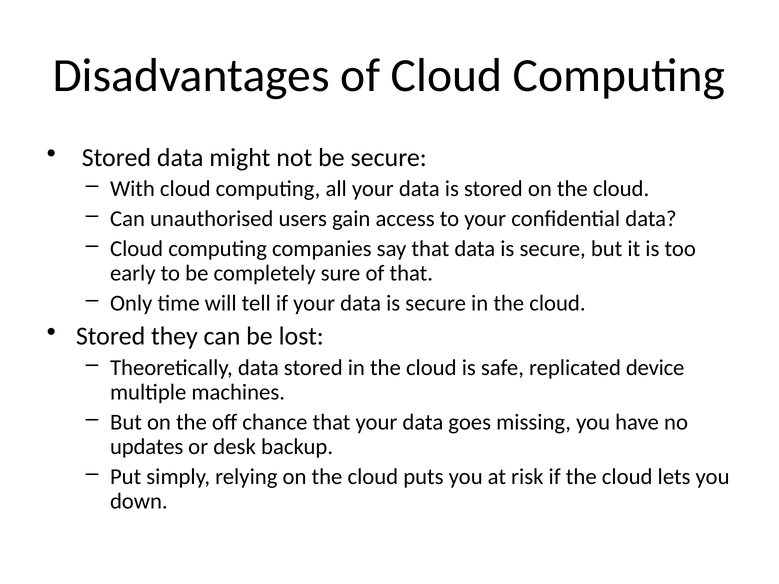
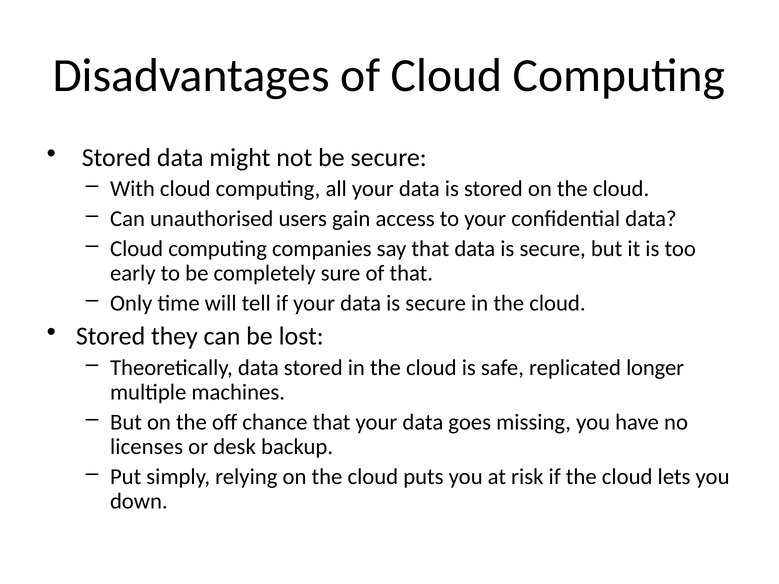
device: device -> longer (655, 368)
updates: updates -> licenses (147, 447)
